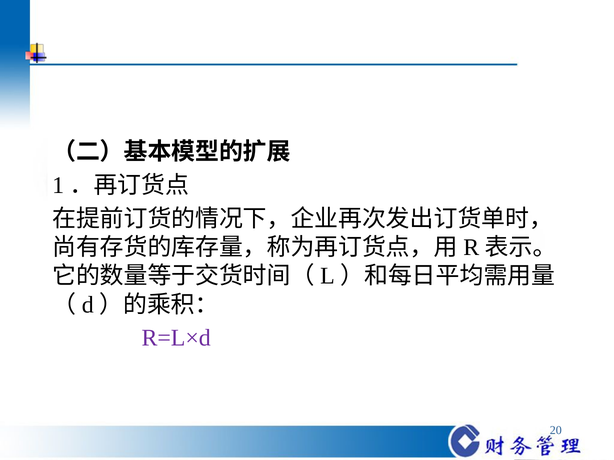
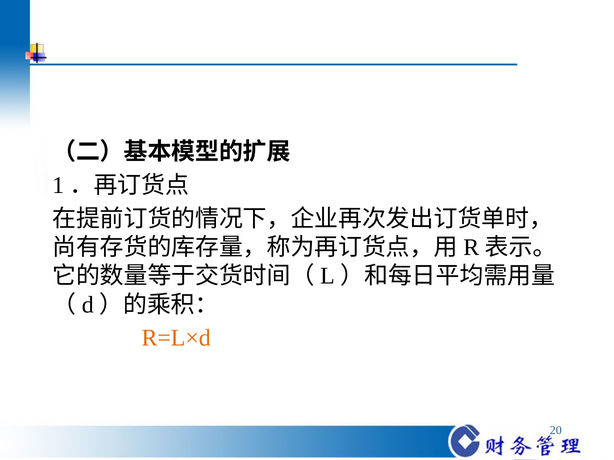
R=L×d colour: purple -> orange (176, 338)
